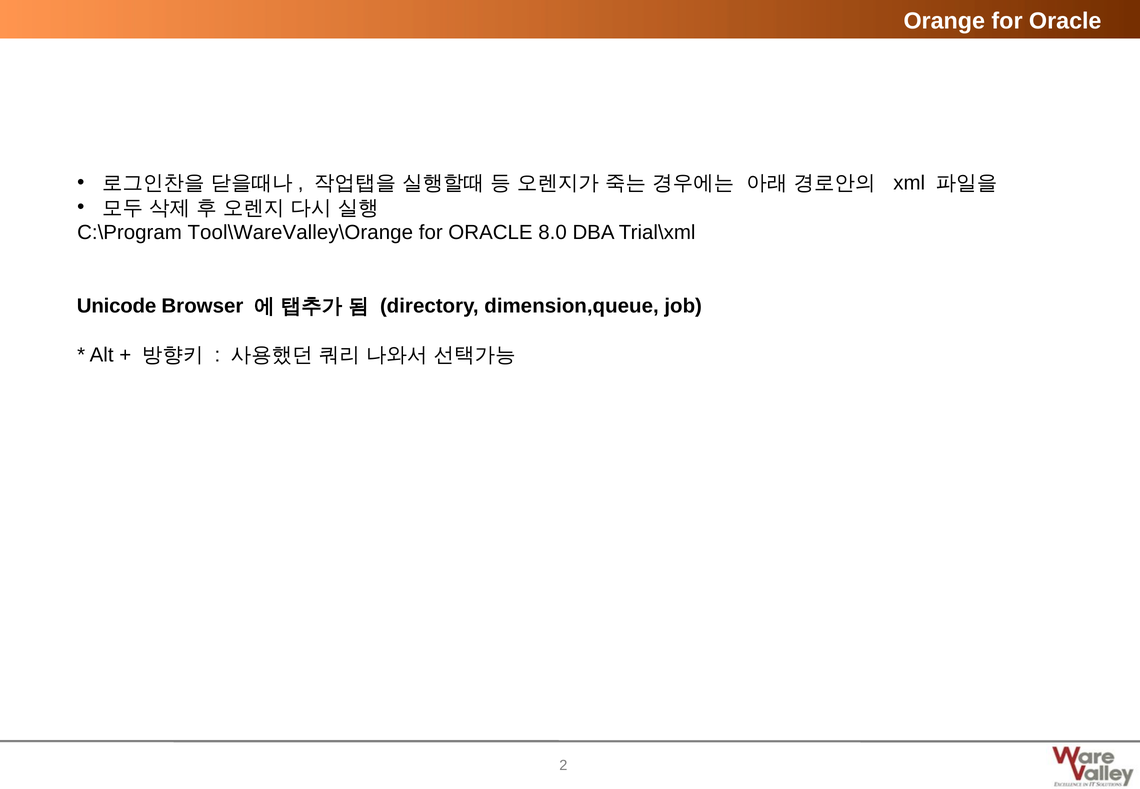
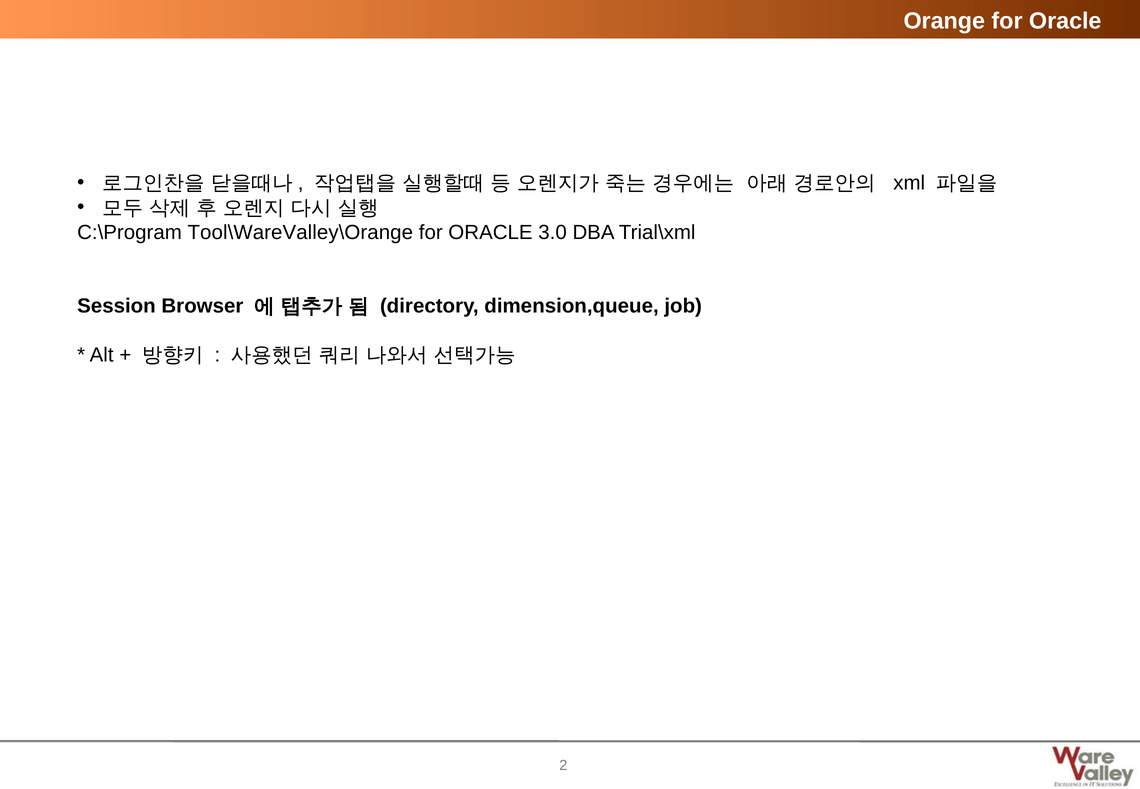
8.0: 8.0 -> 3.0 (553, 232)
Unicode: Unicode -> Session (116, 306)
